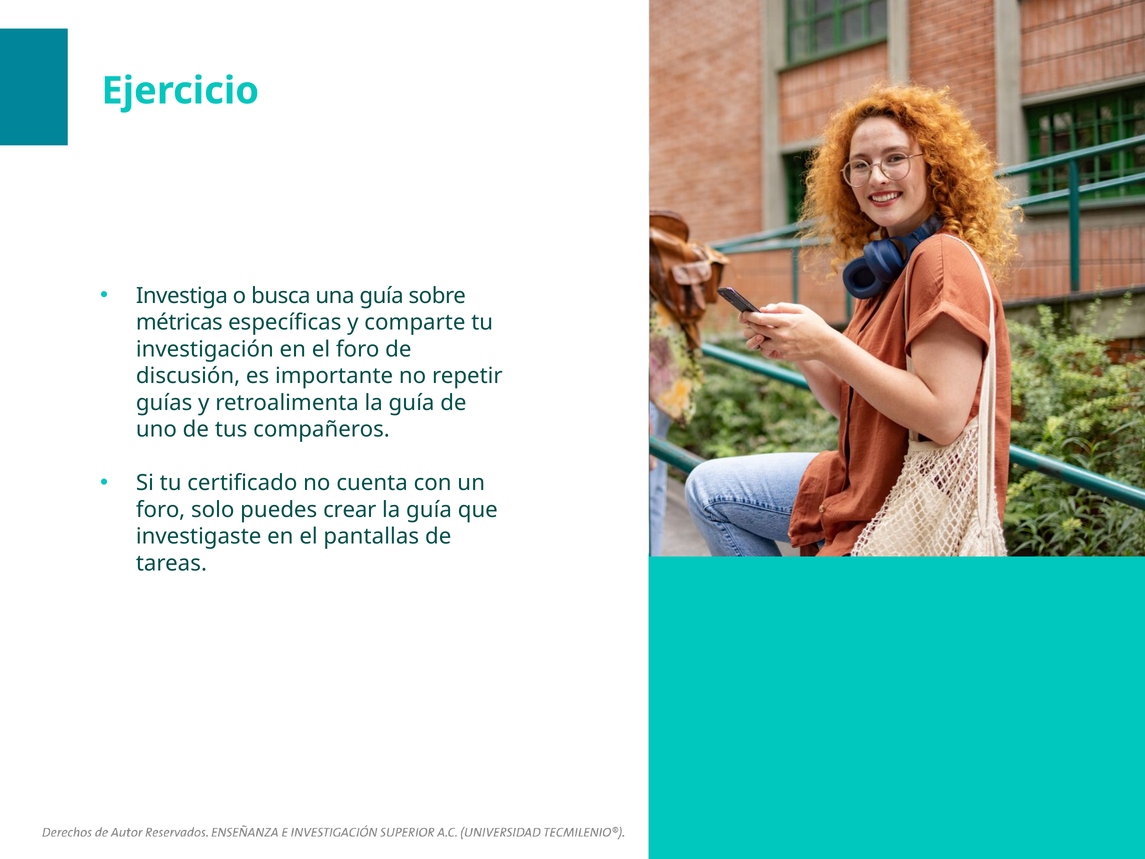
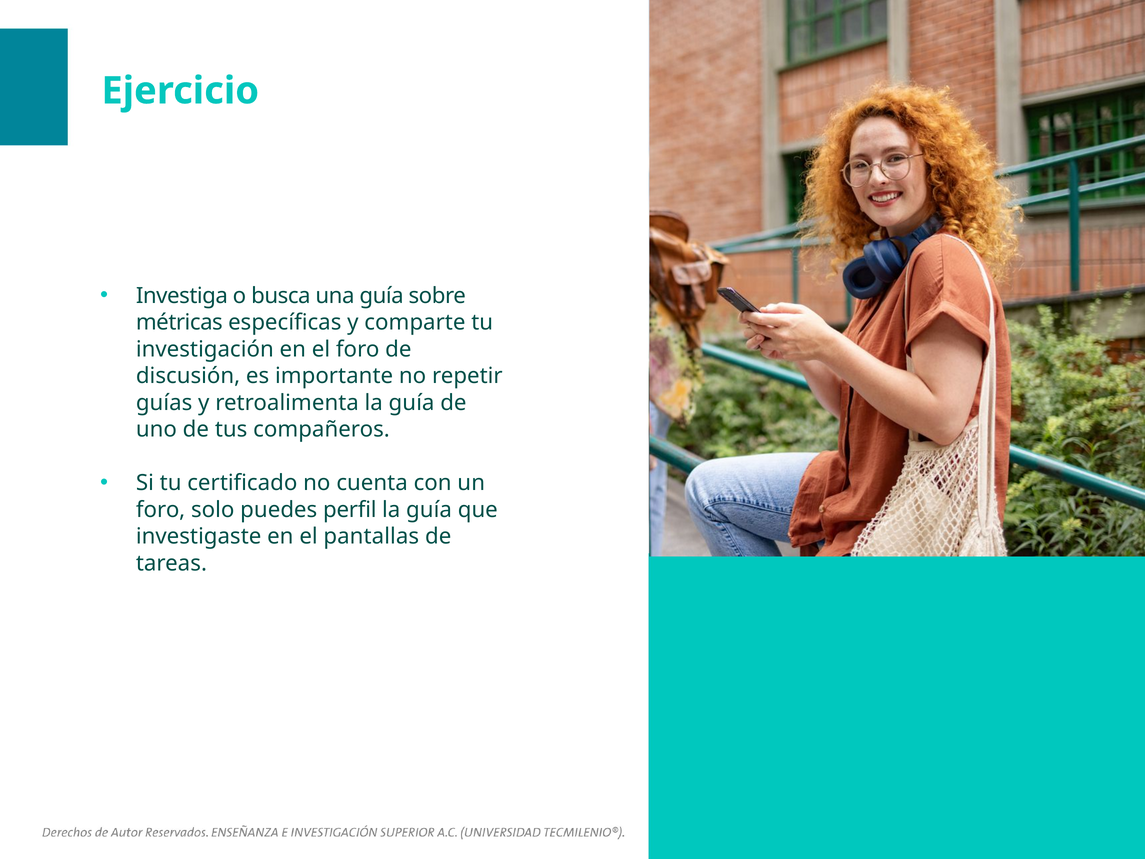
crear: crear -> perfil (350, 510)
